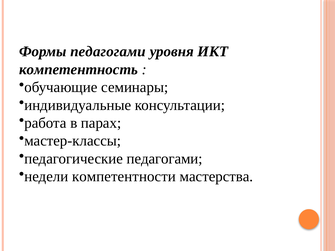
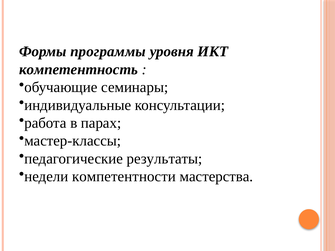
Формы педагогами: педагогами -> программы (108, 52)
педагогические педагогами: педагогами -> результаты (165, 159)
